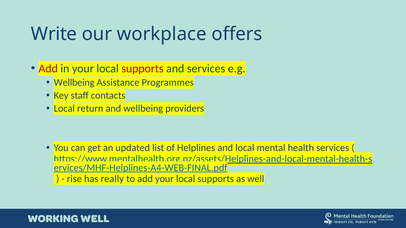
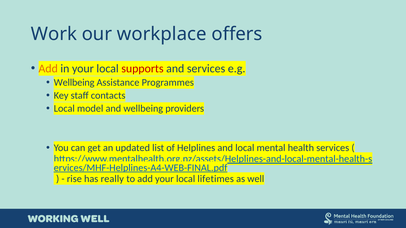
Write: Write -> Work (54, 34)
Add colour: red -> orange (48, 69)
return: return -> model (90, 109)
add your local supports: supports -> lifetimes (216, 179)
